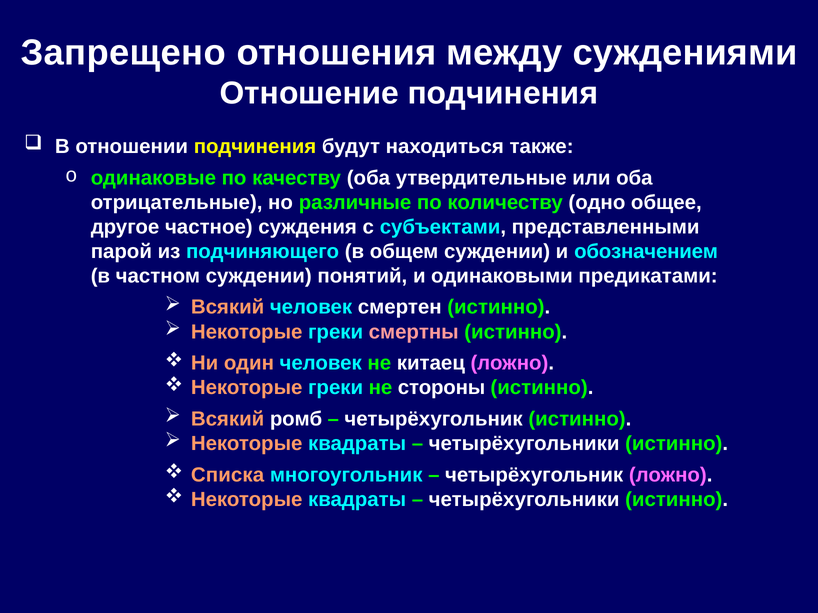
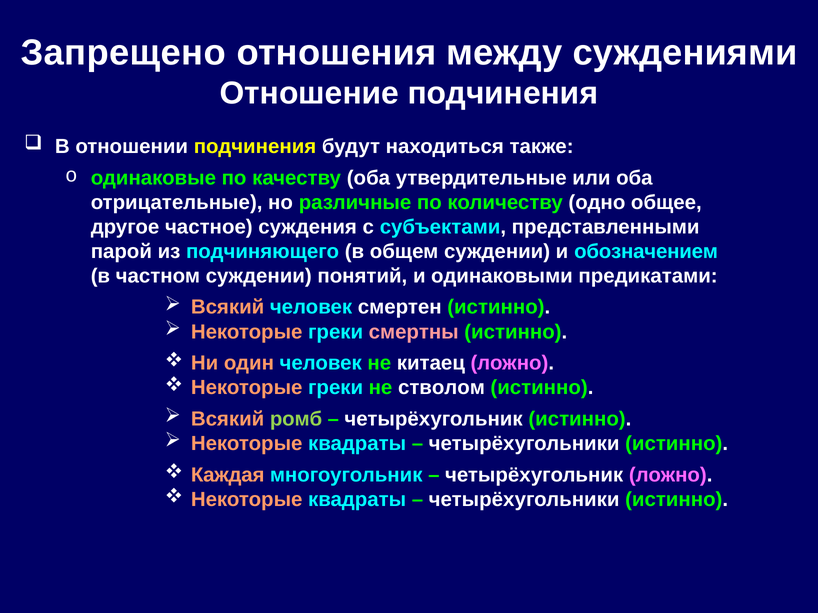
стороны: стороны -> стволом (441, 388)
ромб colour: white -> light green (296, 419)
Списка: Списка -> Каждая (228, 475)
